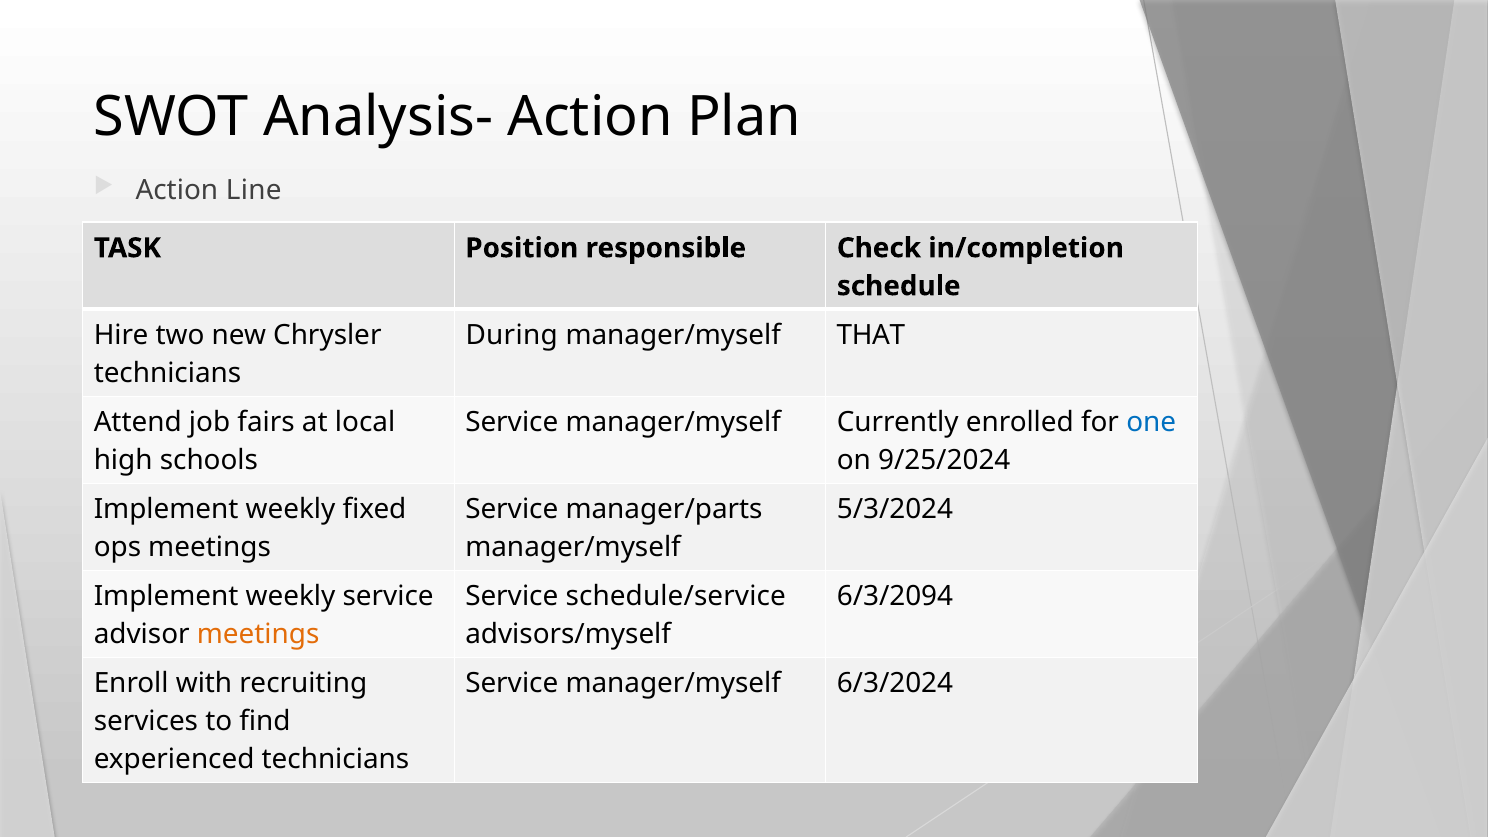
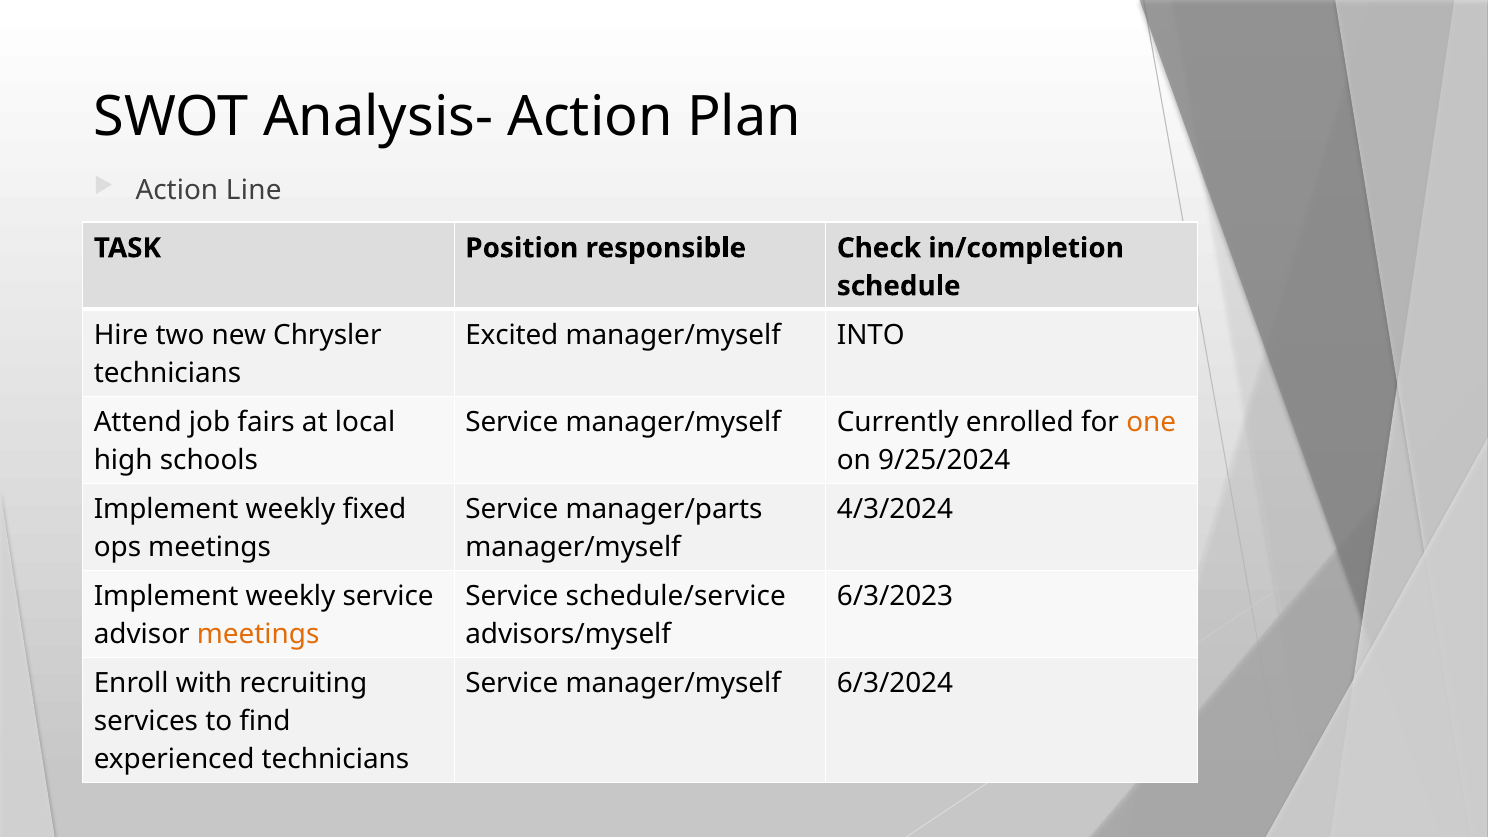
During: During -> Excited (512, 335)
THAT: THAT -> INTO (871, 335)
one colour: blue -> orange (1151, 422)
5/3/2024: 5/3/2024 -> 4/3/2024 (895, 509)
6/3/2094: 6/3/2094 -> 6/3/2023 (895, 597)
